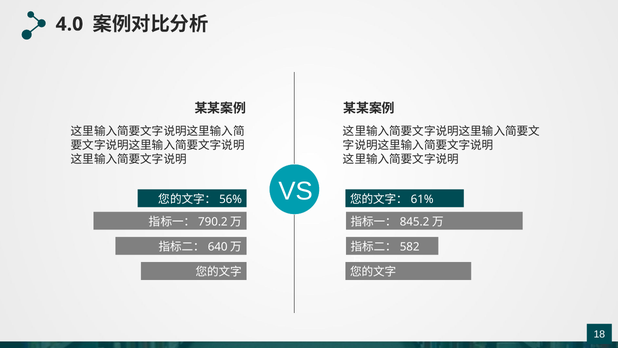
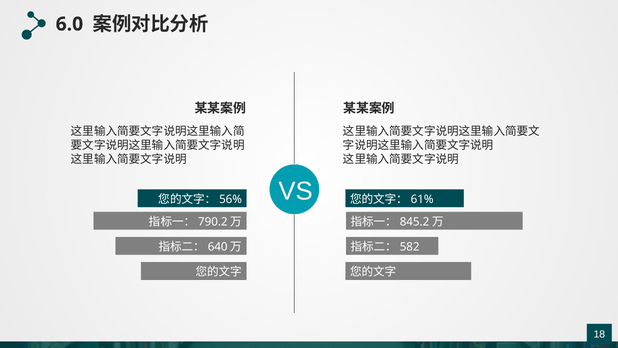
4.0: 4.0 -> 6.0 (69, 24)
